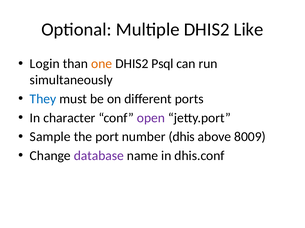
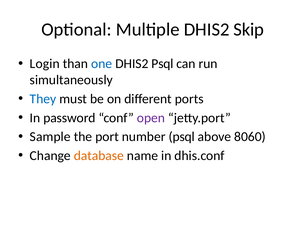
Like: Like -> Skip (249, 30)
one colour: orange -> blue (102, 64)
character: character -> password (69, 118)
number dhis: dhis -> psql (182, 137)
8009: 8009 -> 8060 (250, 137)
database colour: purple -> orange (99, 156)
